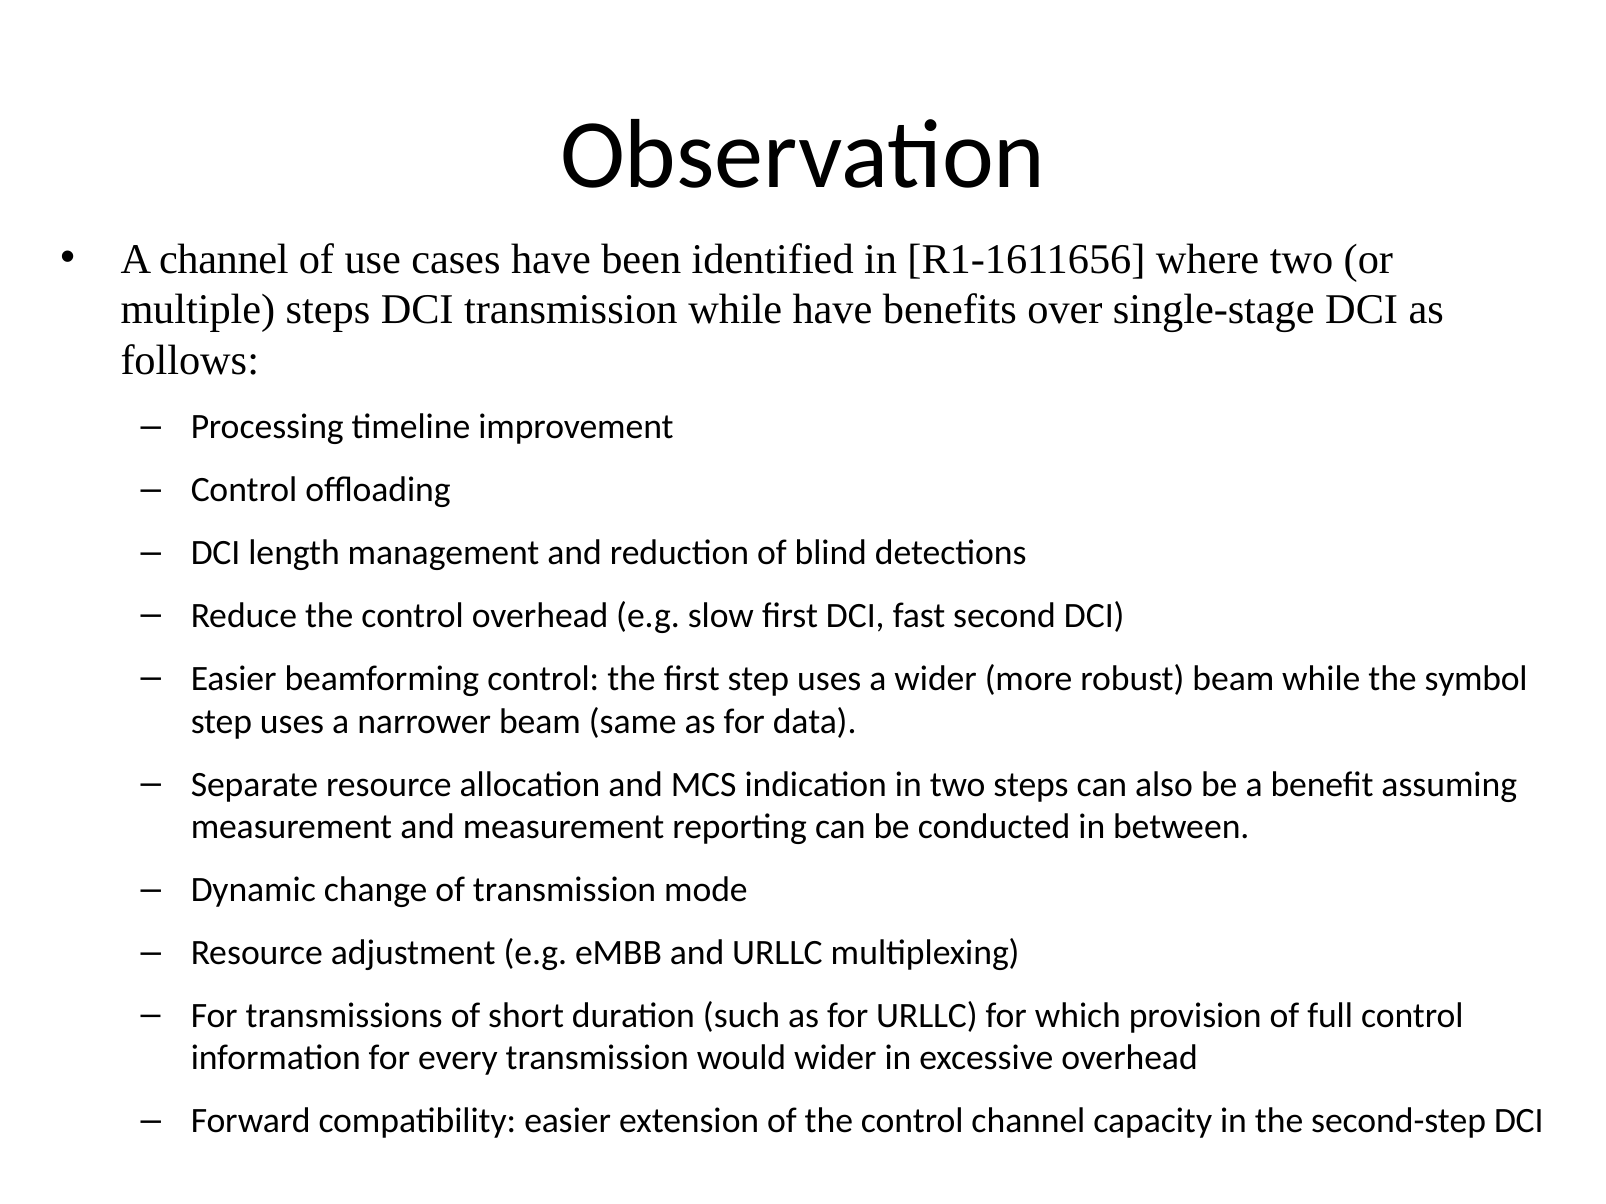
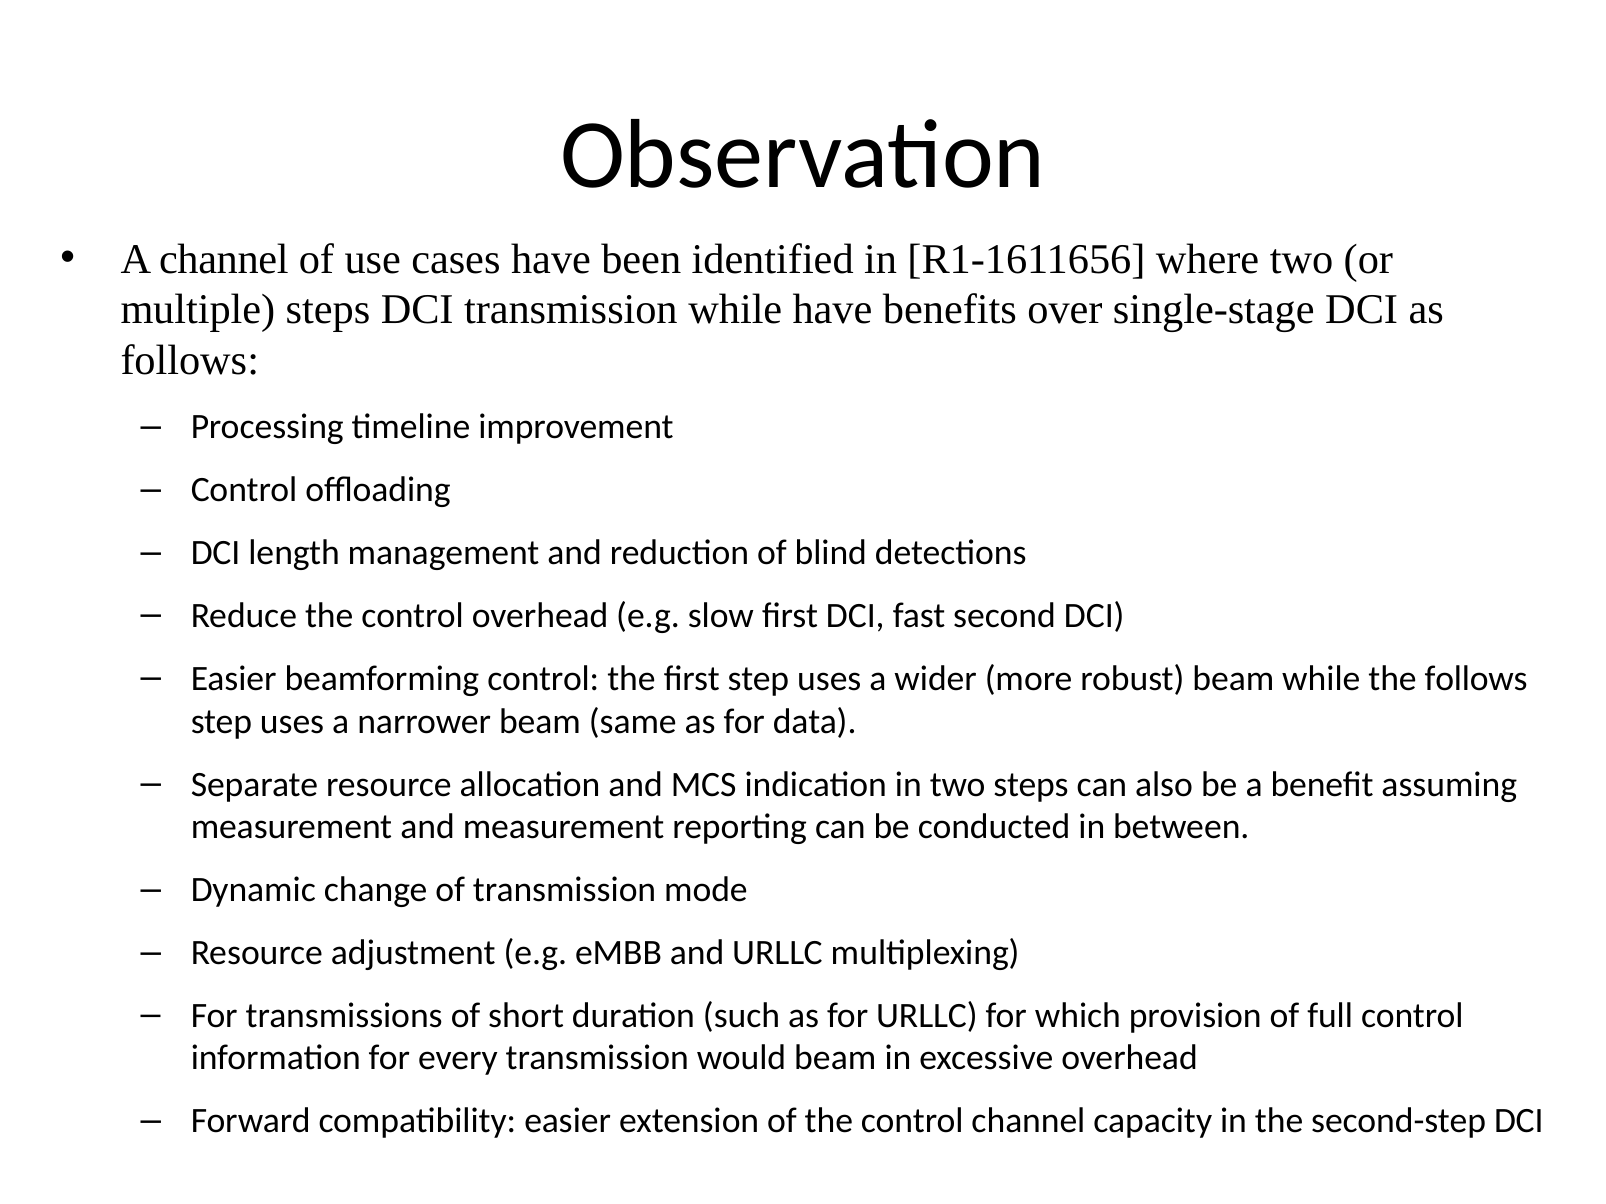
the symbol: symbol -> follows (1476, 679)
would wider: wider -> beam (835, 1059)
